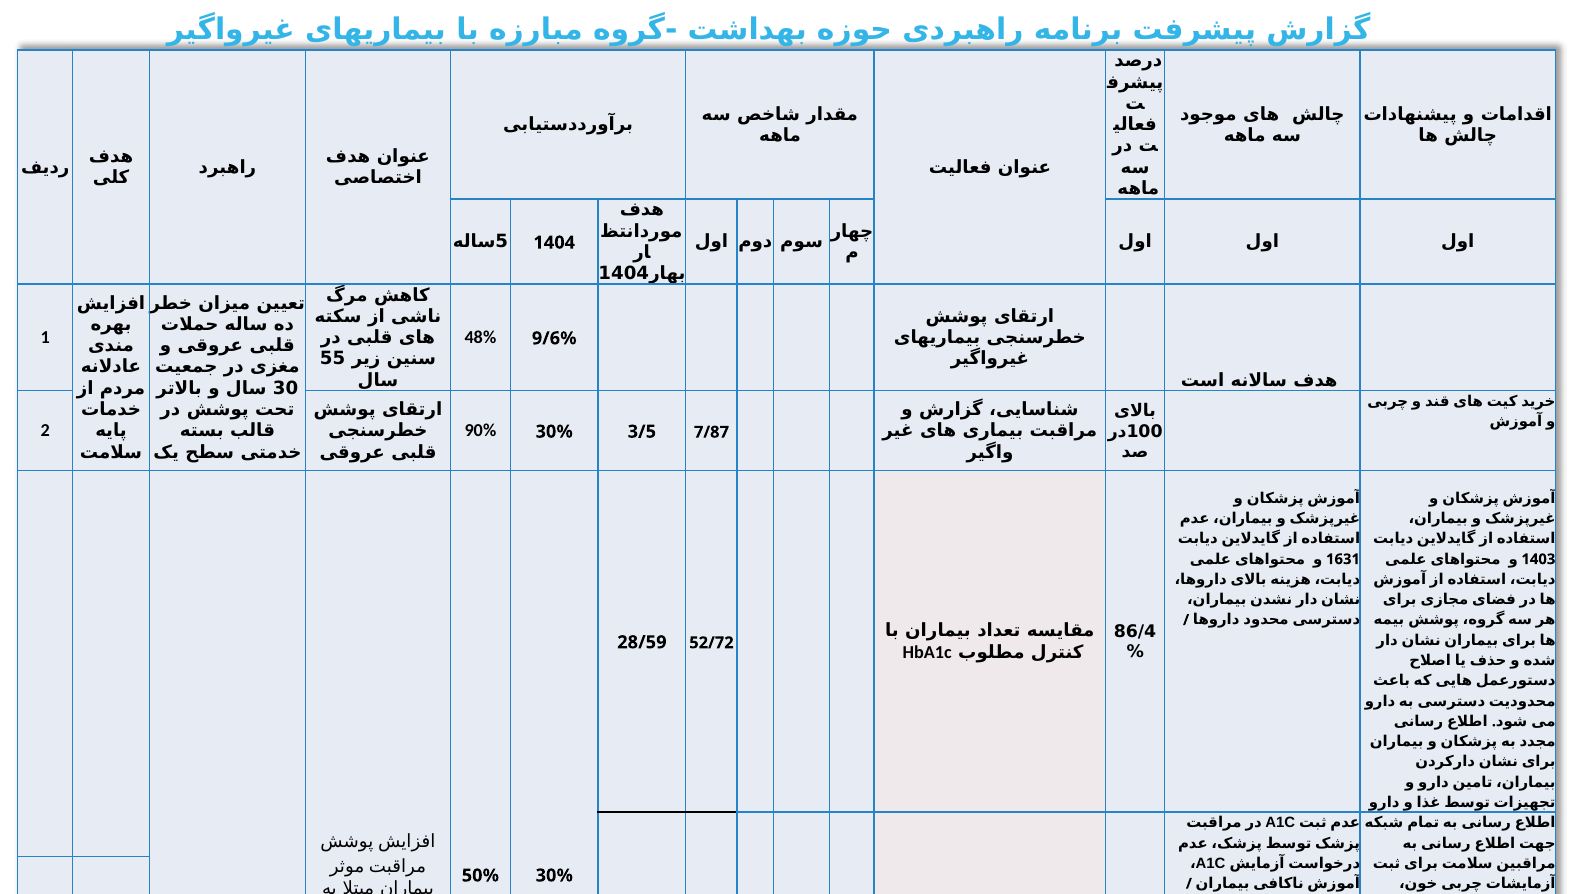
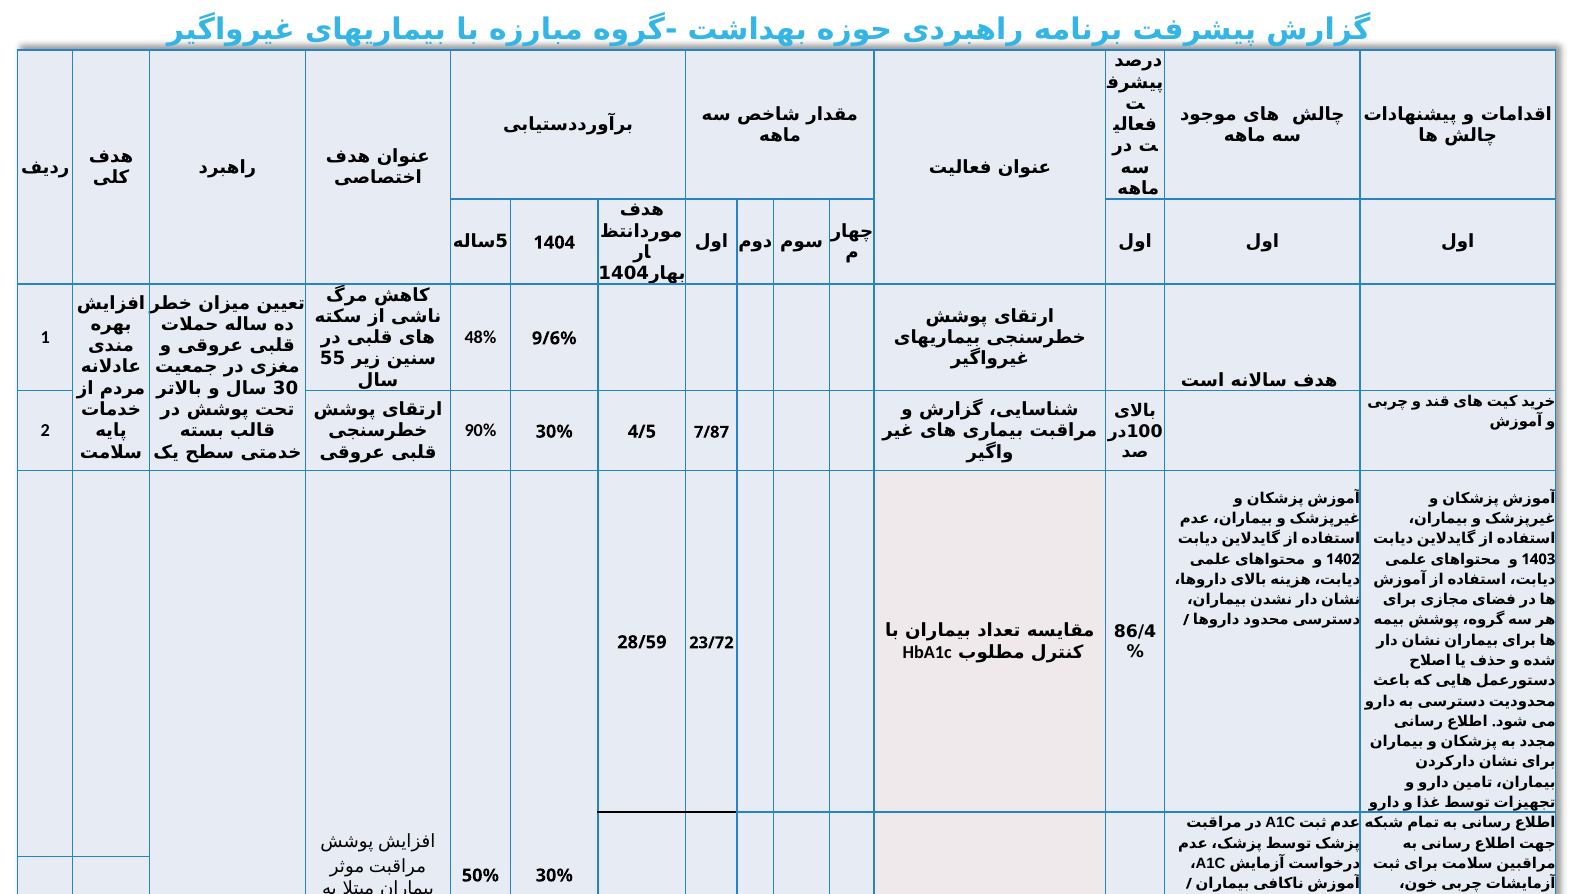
3/5: 3/5 -> 4/5 (642, 432)
1631: 1631 -> 1402 (1343, 559)
52/72: 52/72 -> 23/72 (711, 643)
